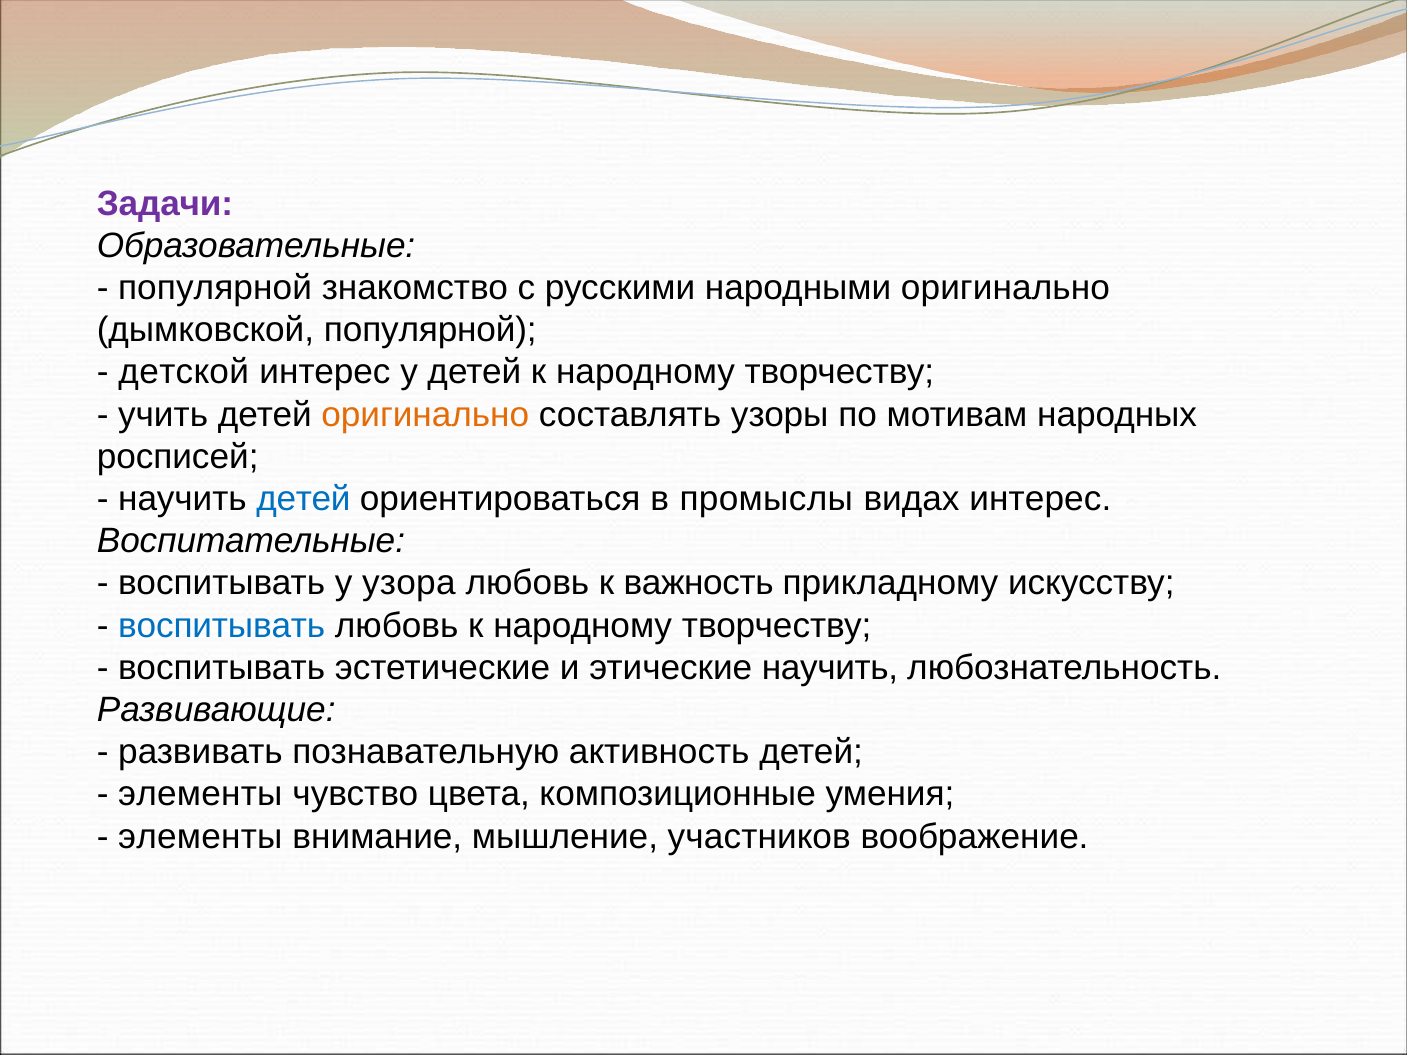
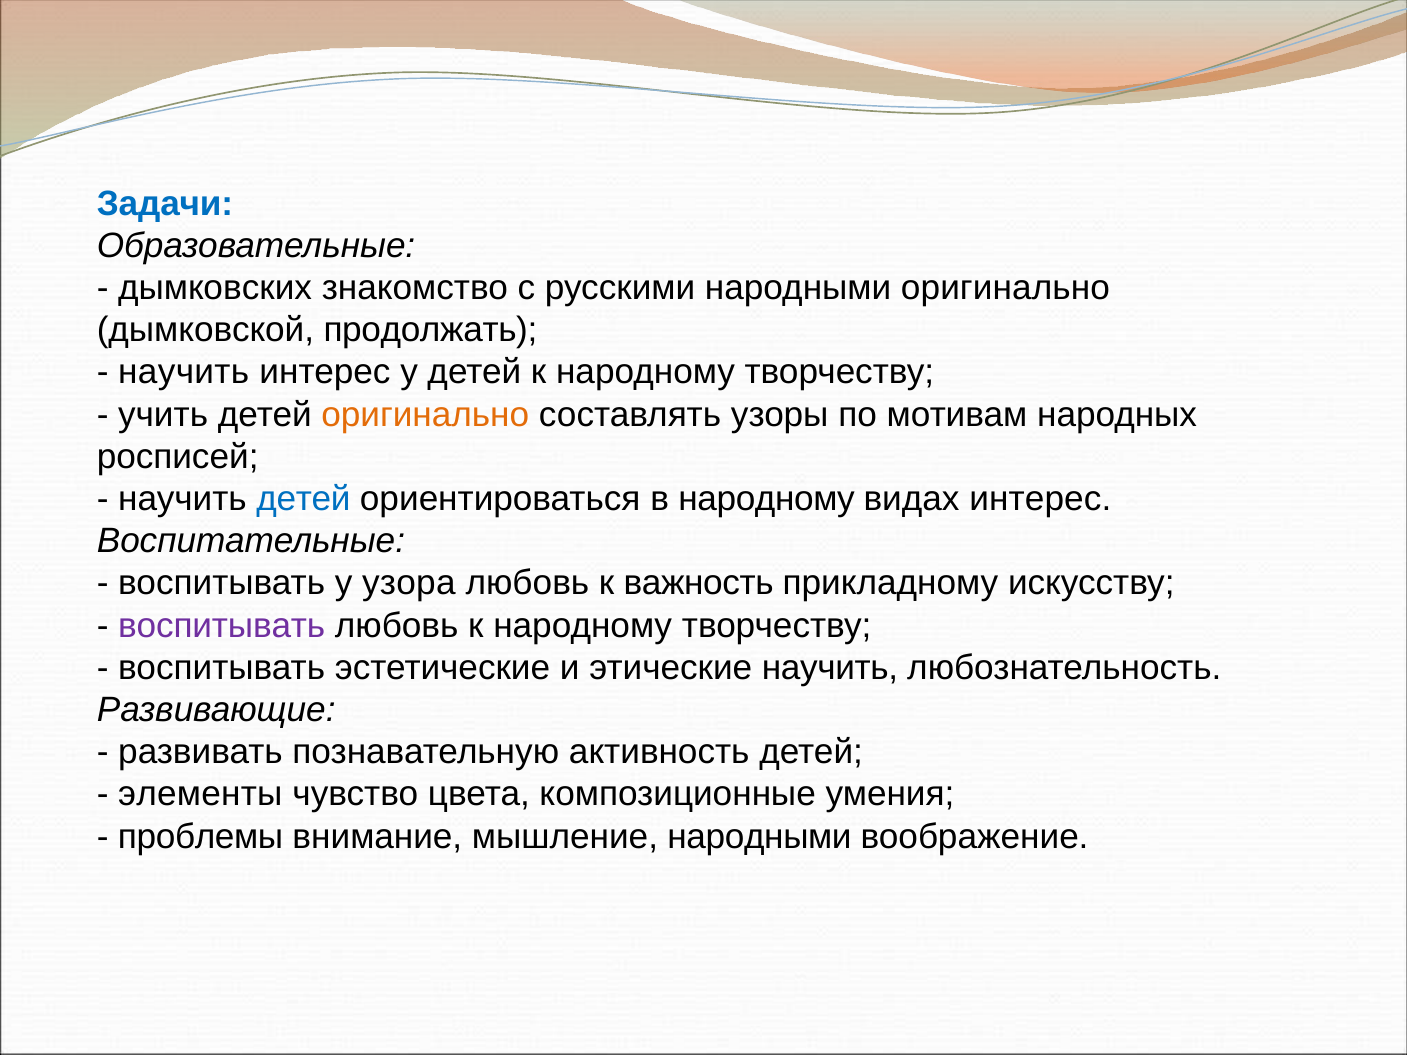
Задачи colour: purple -> blue (165, 203)
популярной: популярной -> дымковских (215, 288)
дымковской популярной: популярной -> продолжать (430, 330)
детской: детской -> научить (184, 372)
в промыслы: промыслы -> народному (767, 499)
воспитывать colour: blue -> purple (222, 626)
элементы: элементы -> проблемы (201, 837)
мышление участников: участников -> народными (759, 837)
